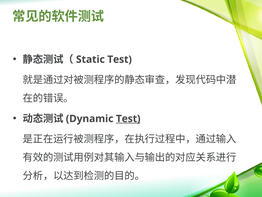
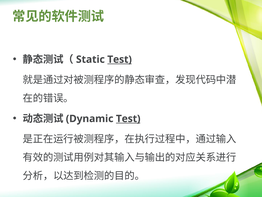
Test underline: none -> present (120, 59)
